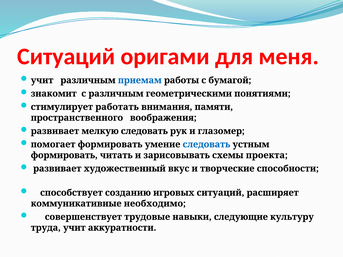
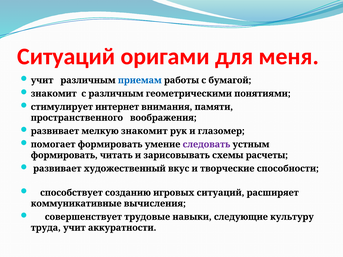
работать: работать -> интернет (117, 107)
мелкую следовать: следовать -> знакомит (144, 131)
следовать colour: blue -> purple (206, 145)
проекта: проекта -> расчеты (267, 155)
необходимо: необходимо -> вычисления (155, 204)
